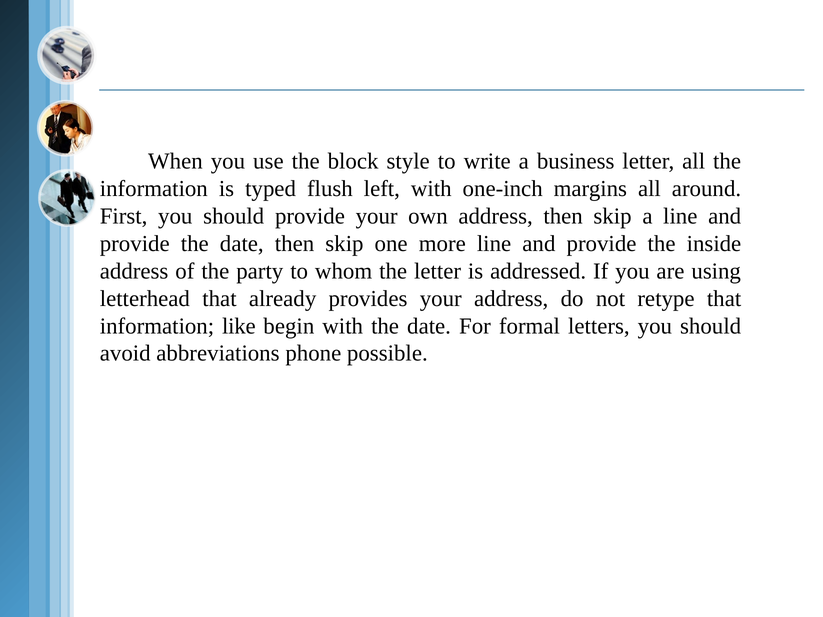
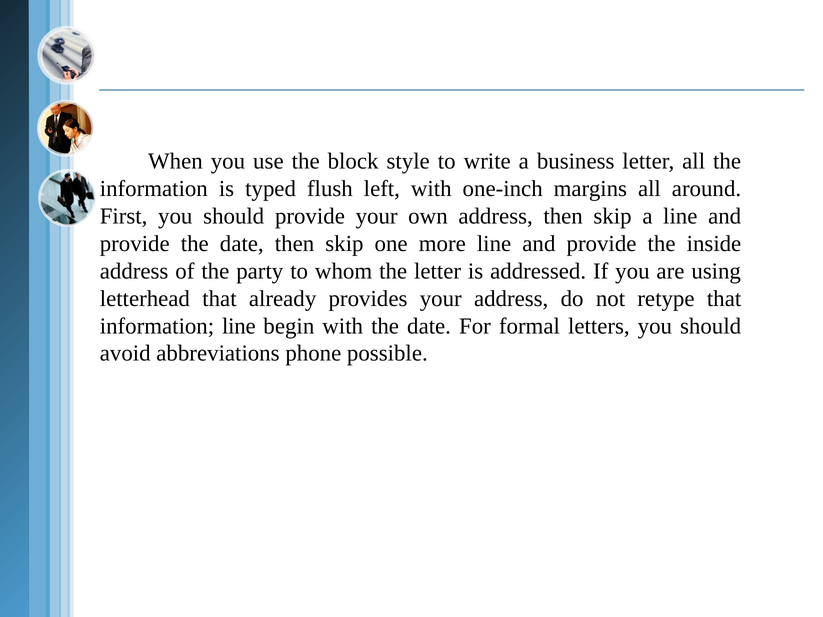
information like: like -> line (239, 326)
